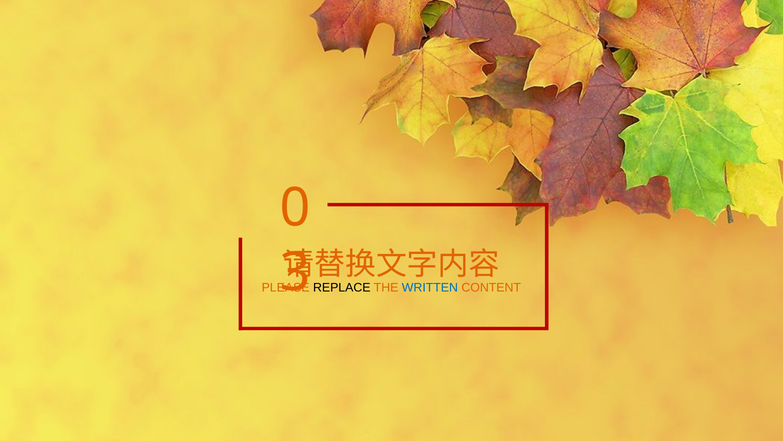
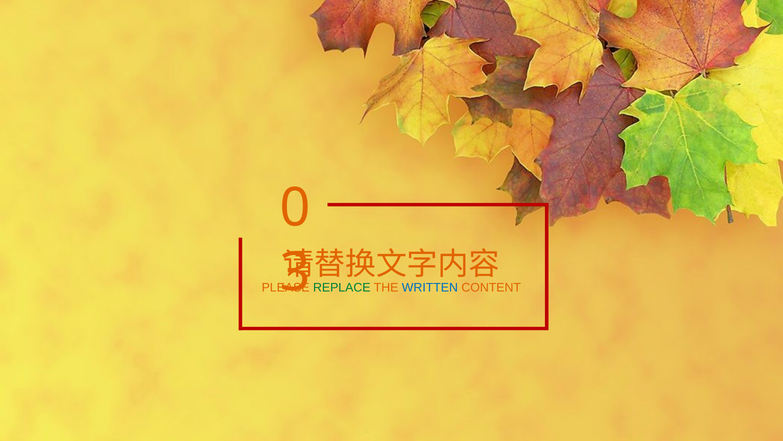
REPLACE colour: black -> green (342, 287)
